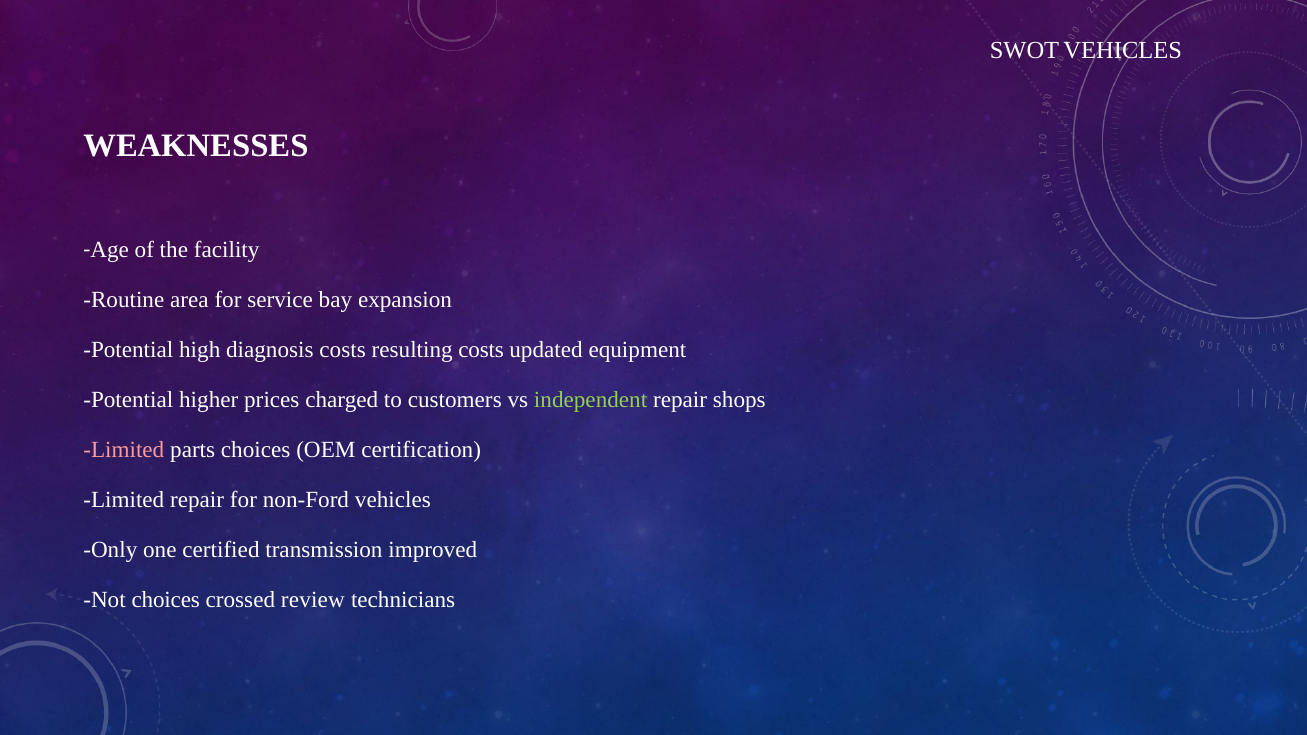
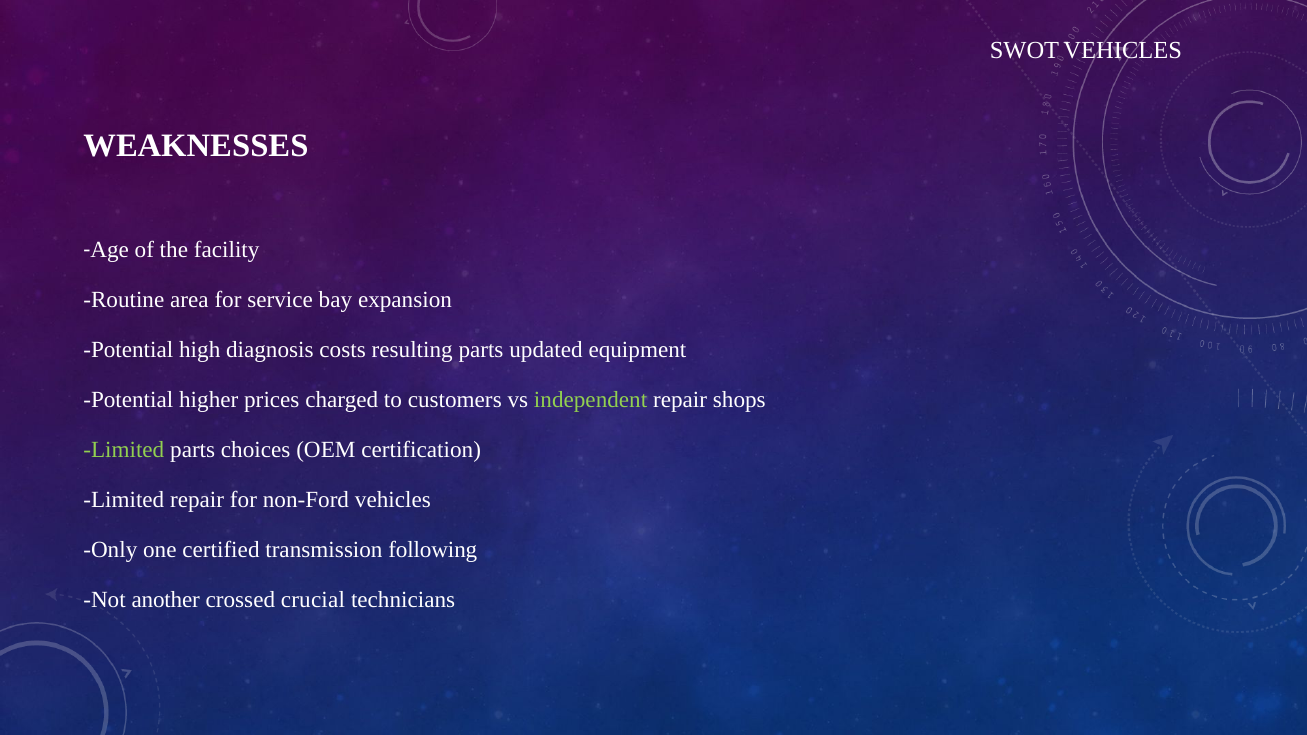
resulting costs: costs -> parts (481, 350)
Limited colour: pink -> light green (124, 450)
improved: improved -> following (433, 550)
Not choices: choices -> another (166, 600)
review: review -> crucial (313, 600)
